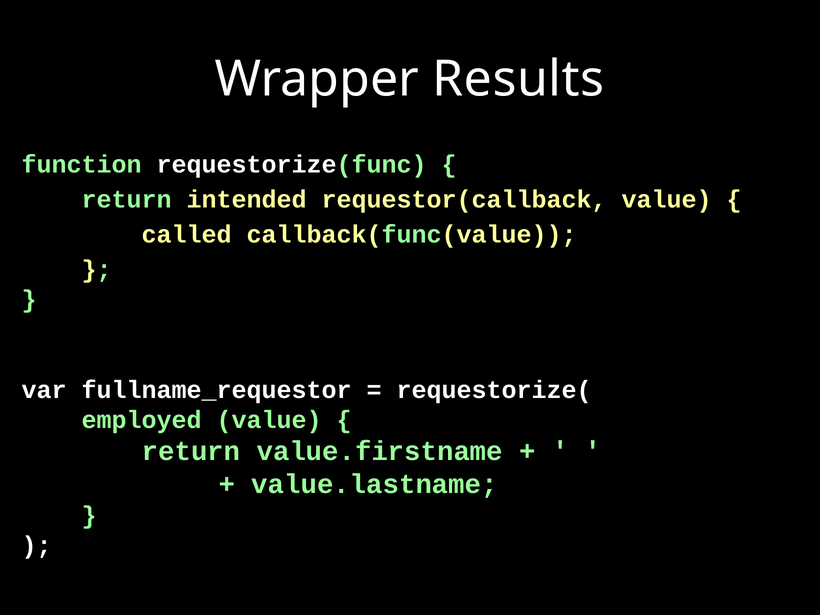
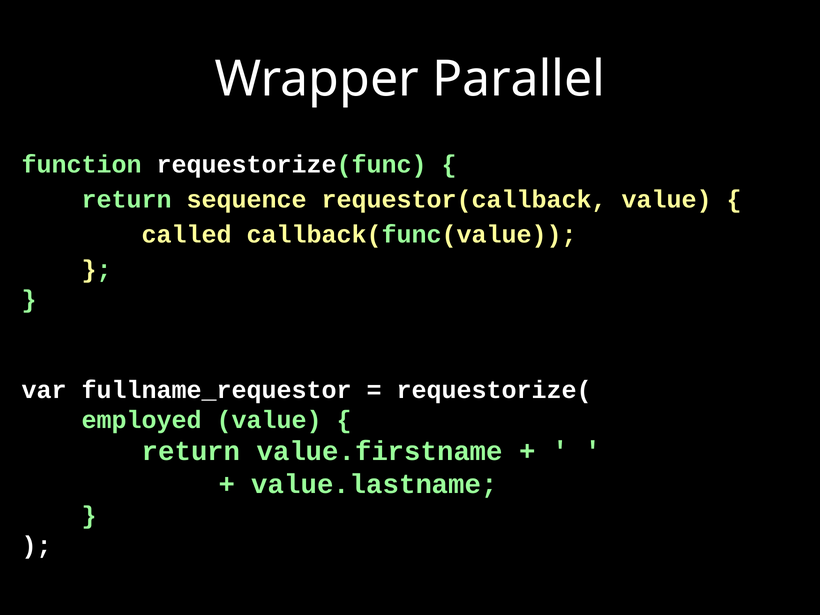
Results: Results -> Parallel (519, 79)
intended: intended -> sequence (247, 199)
